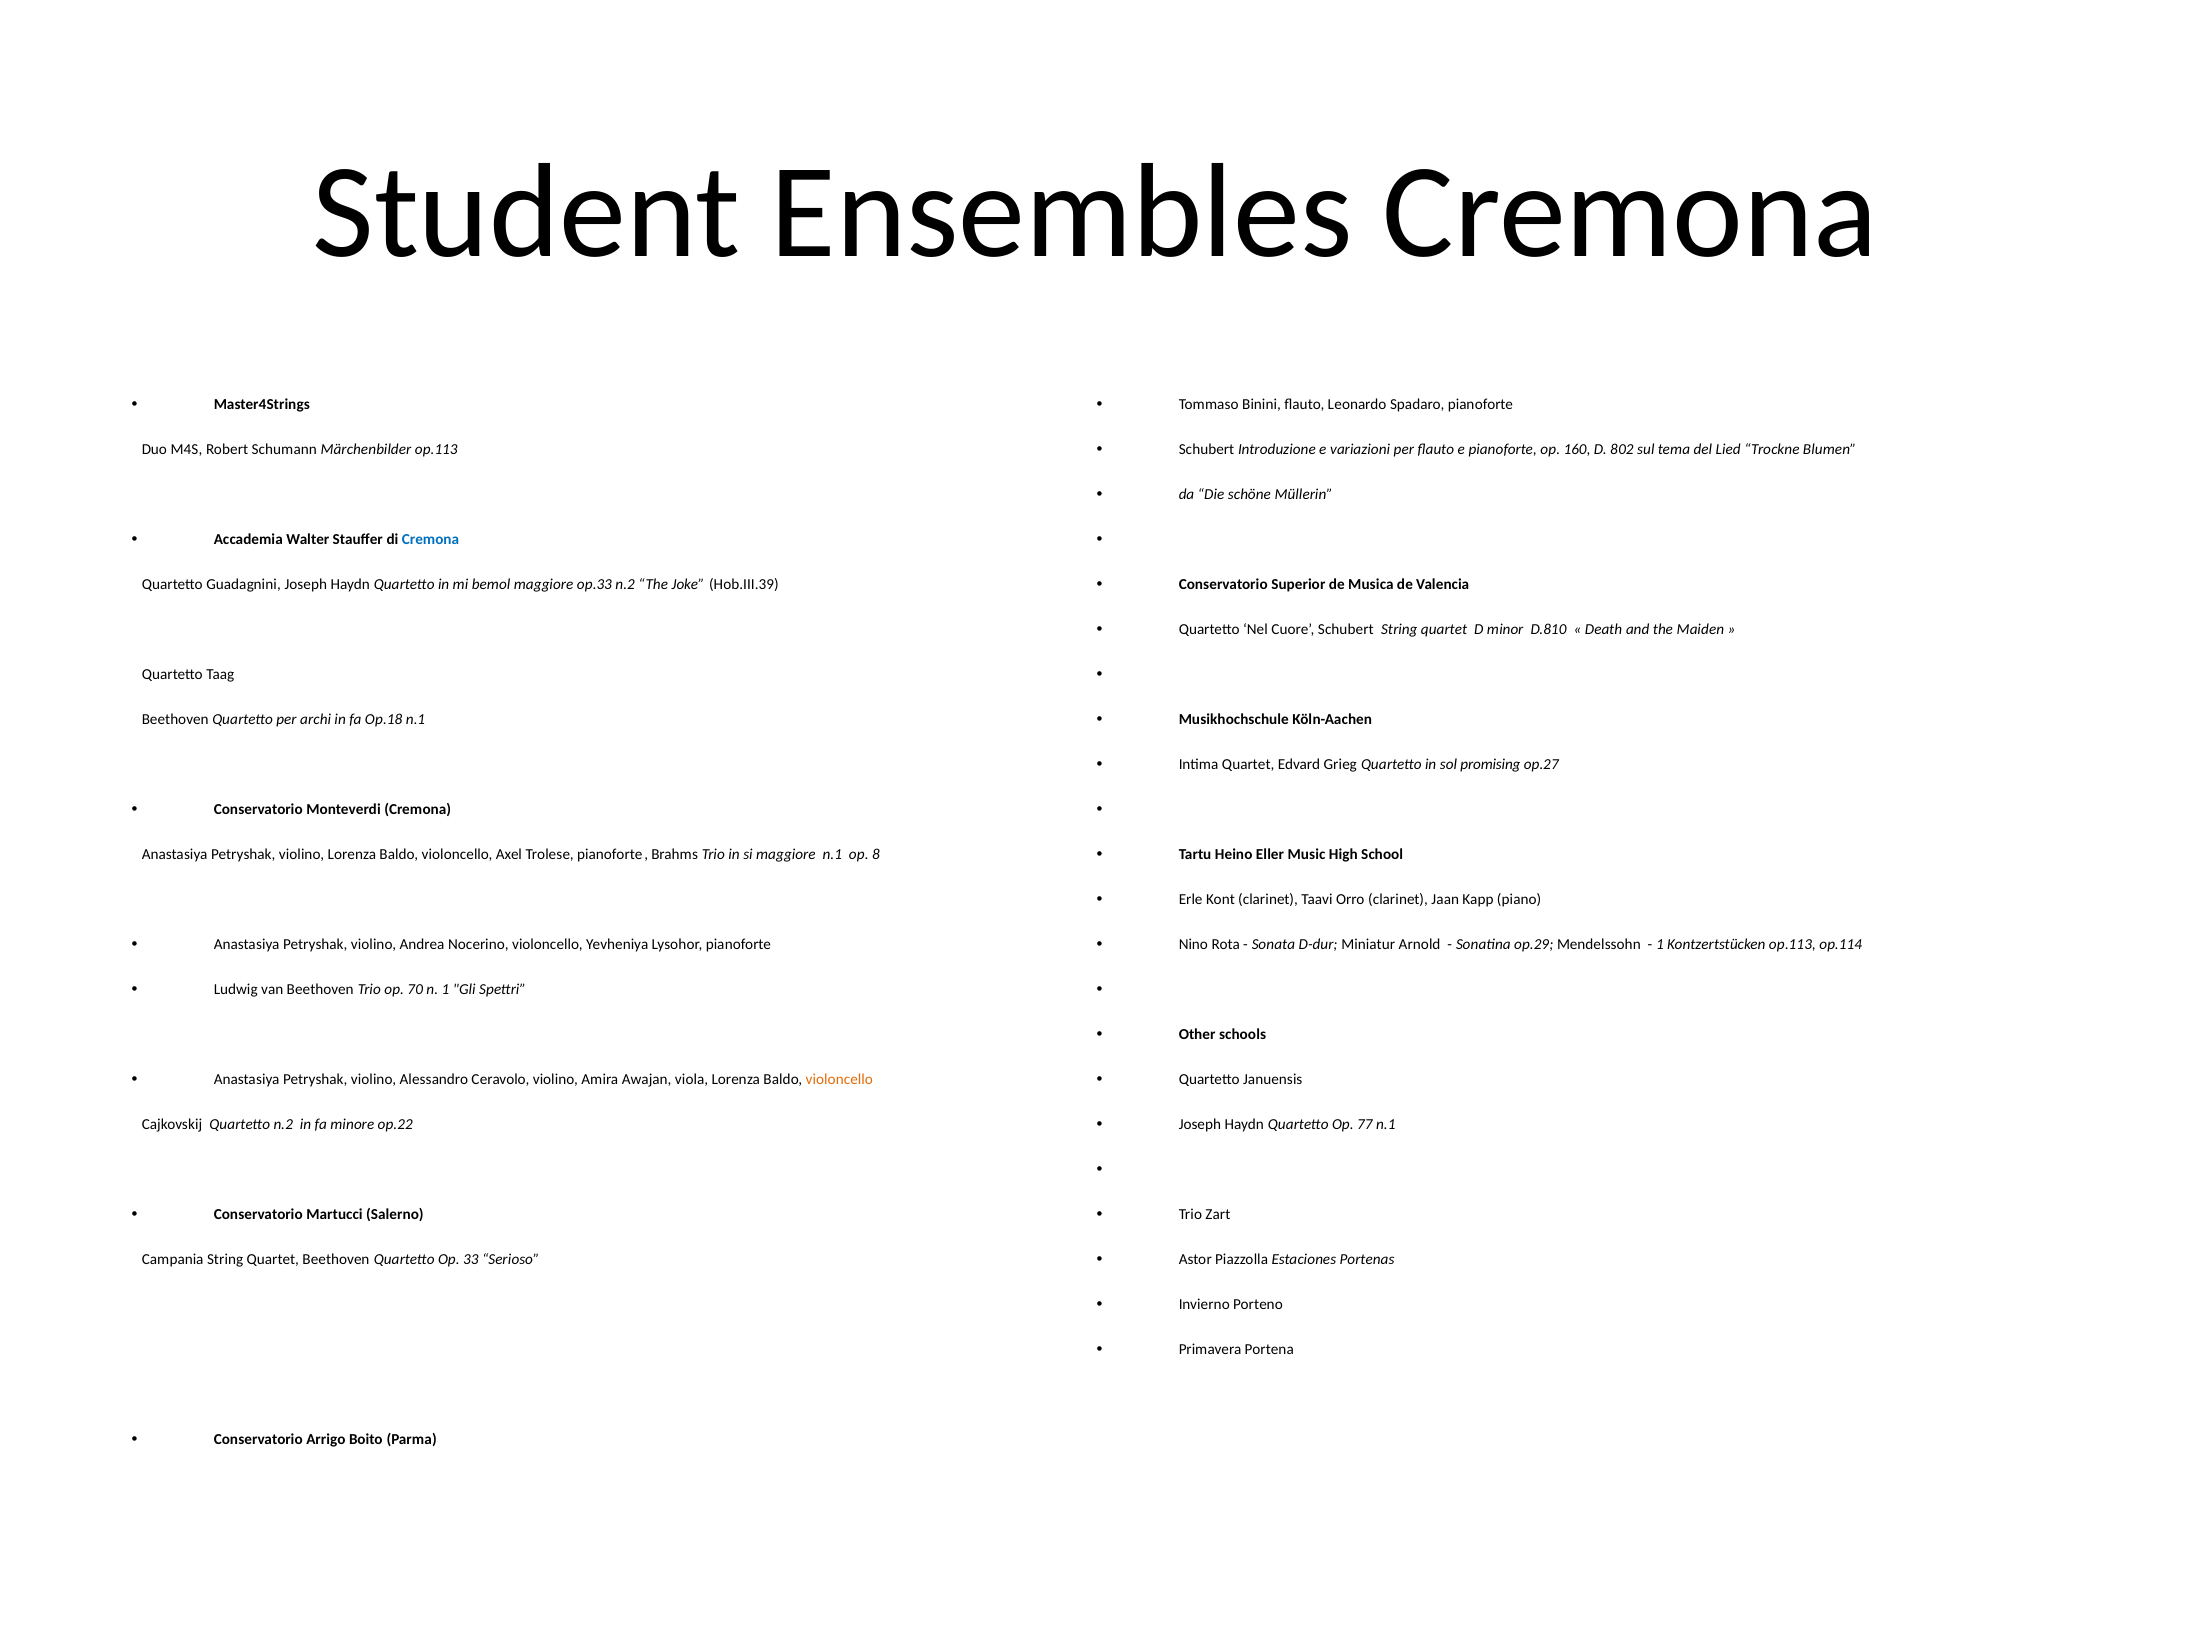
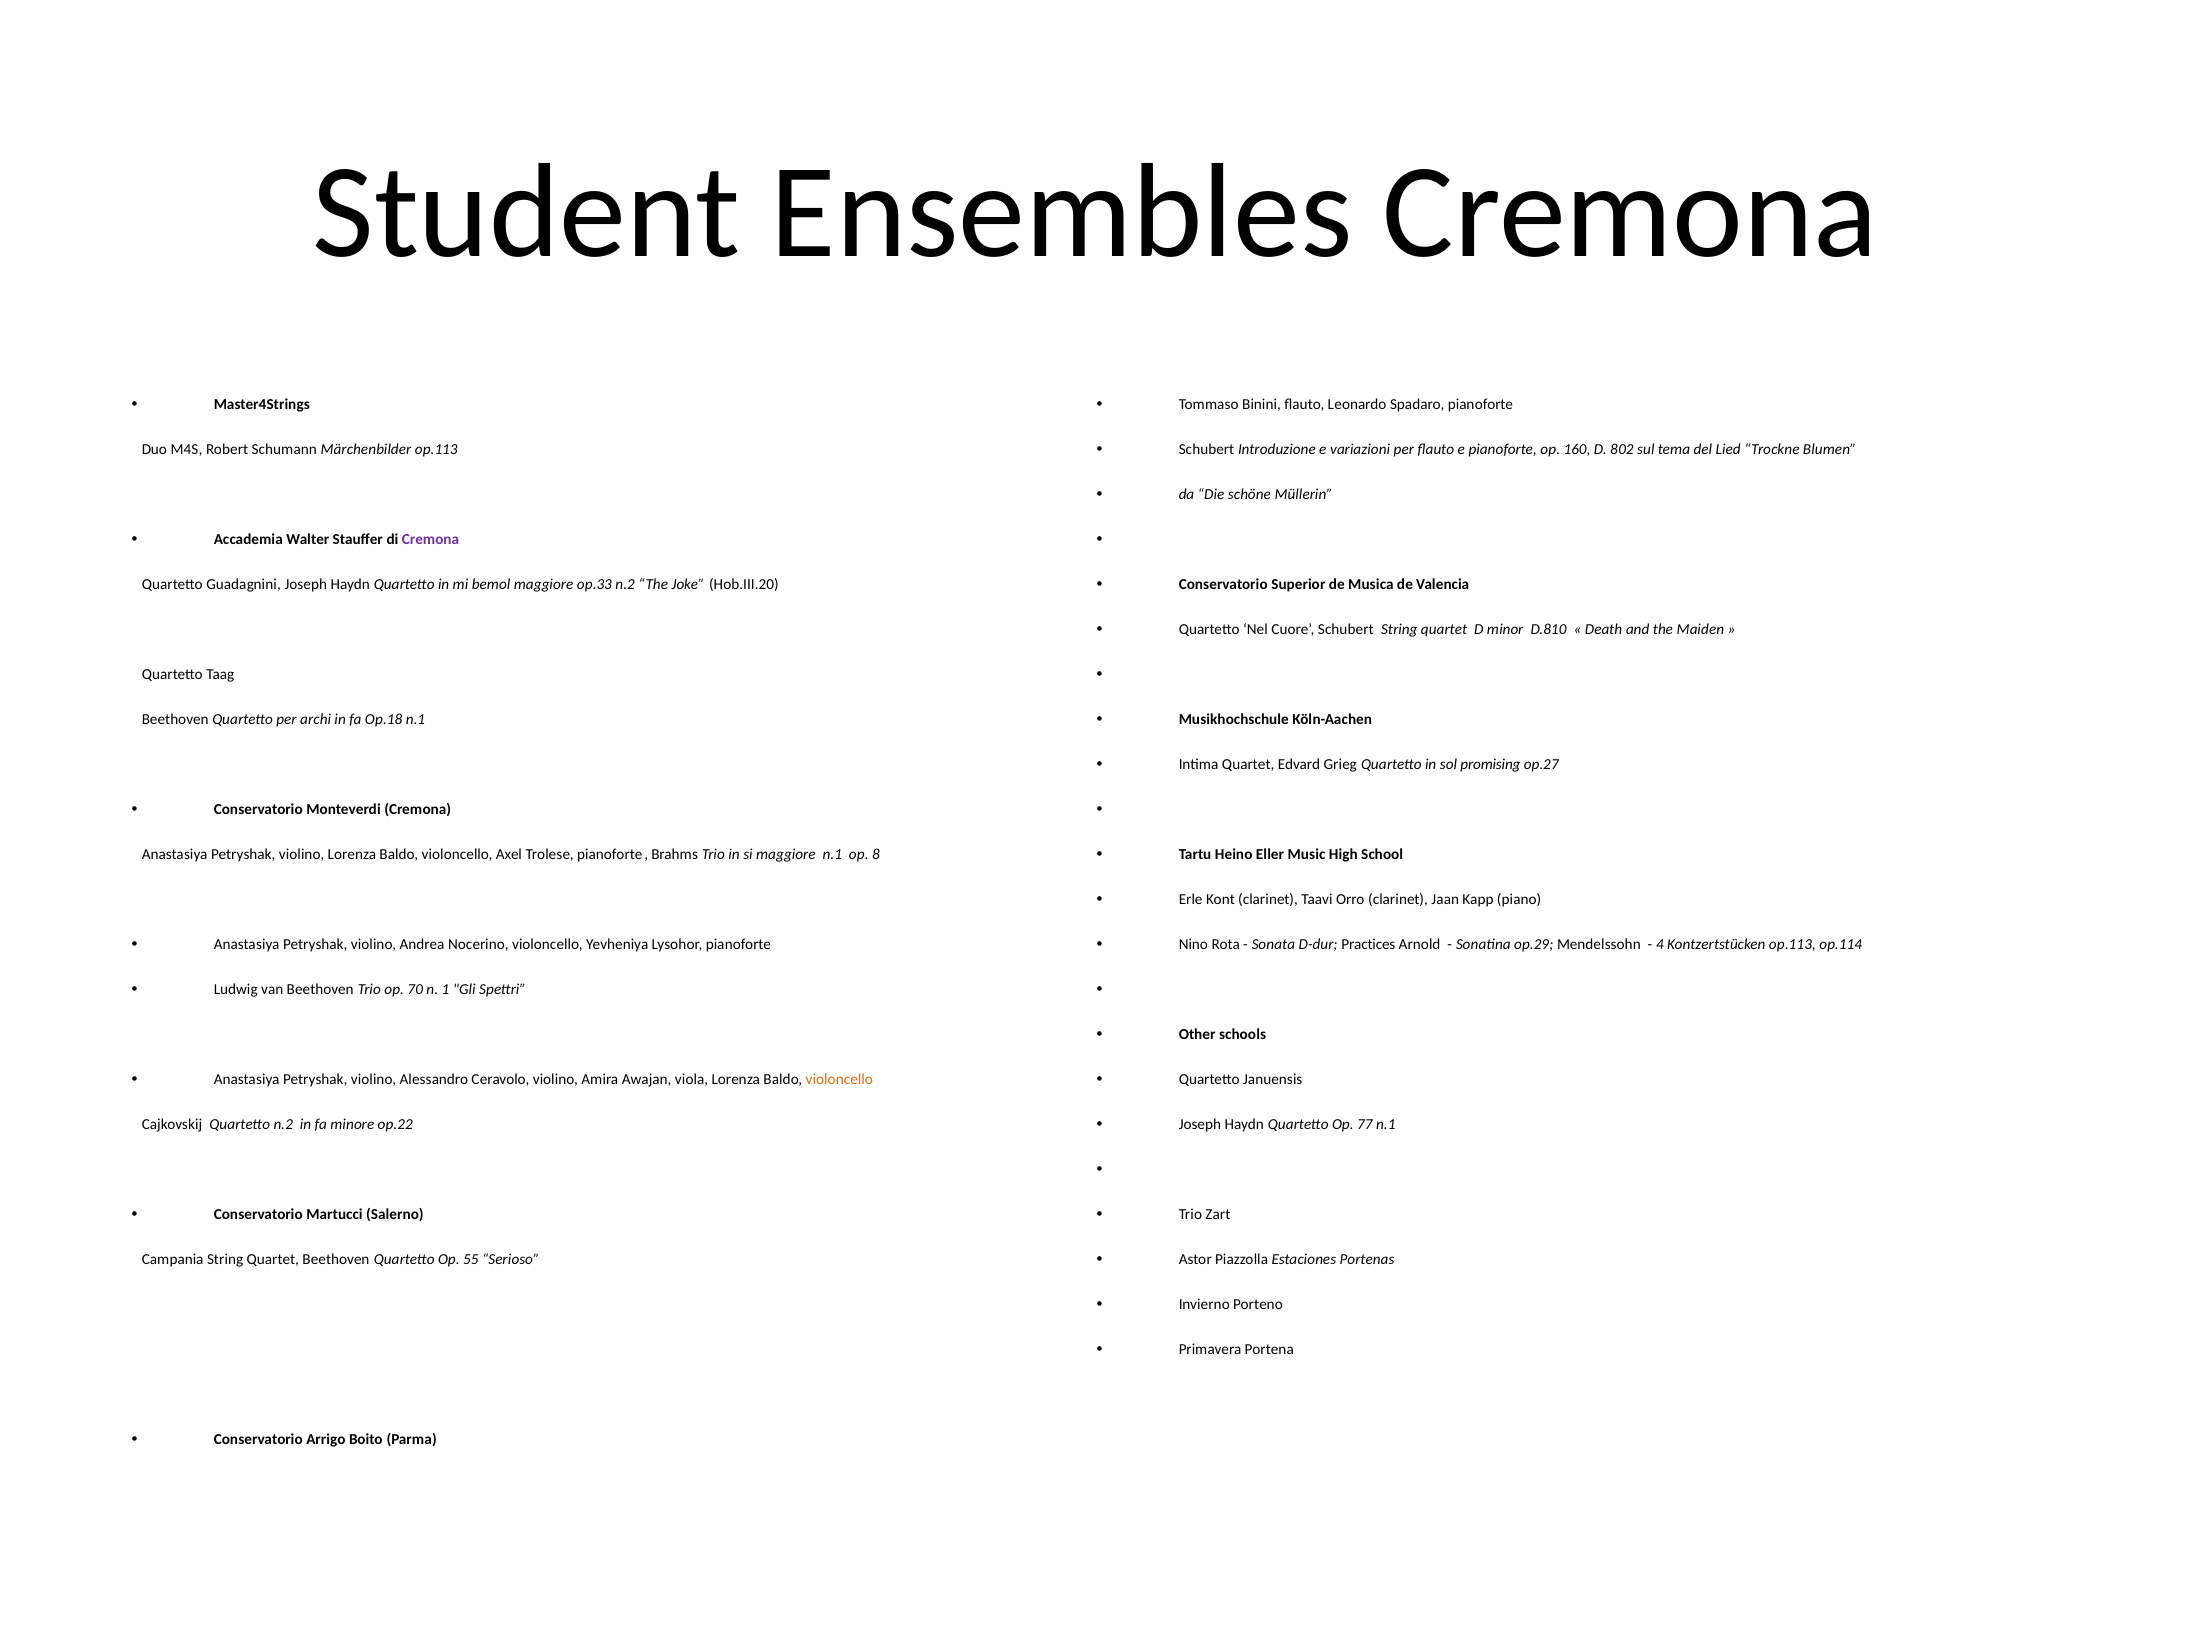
Cremona colour: blue -> purple (430, 540)
Hob.III.39: Hob.III.39 -> Hob.III.20 (744, 585)
Miniatur: Miniatur -> Practices (1368, 945)
1: 1 -> 4 (1660, 945)
33: 33 -> 55 (471, 1260)
